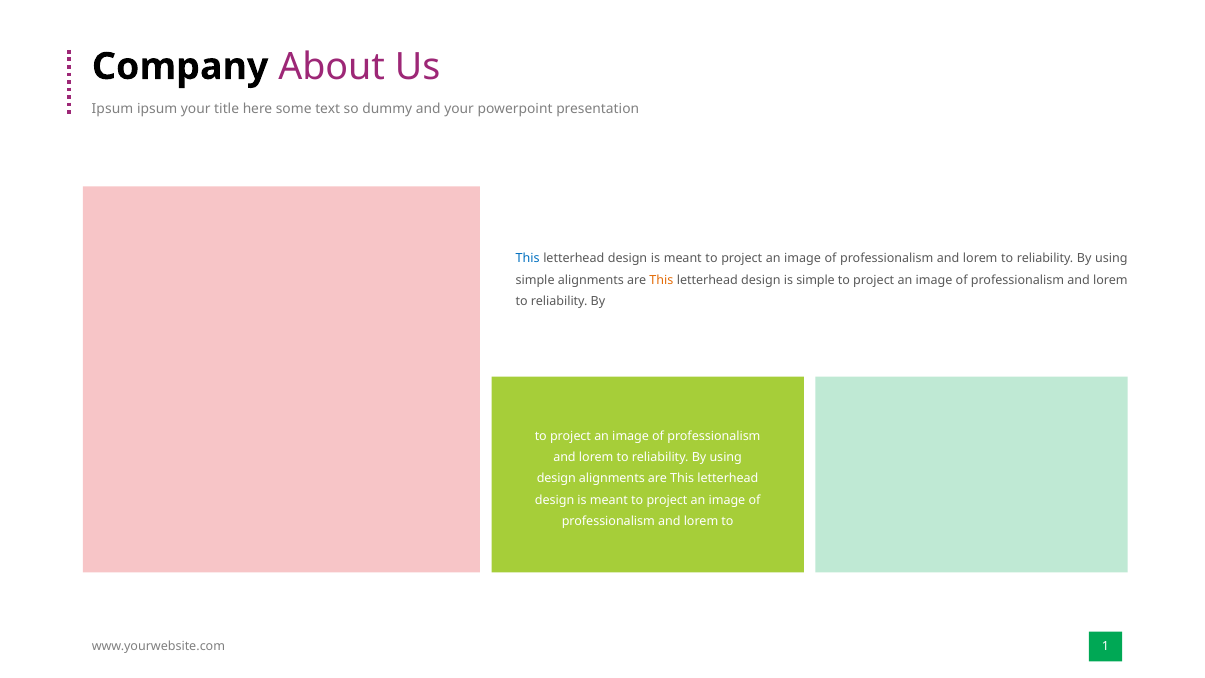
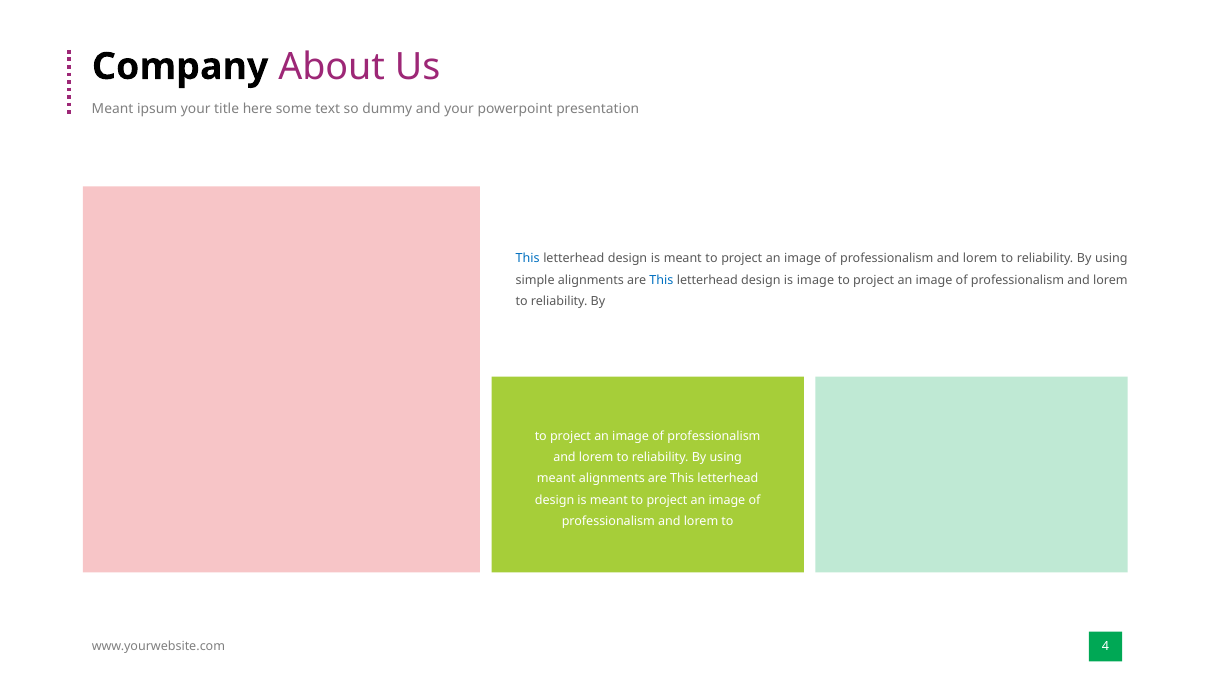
Ipsum: Ipsum -> Meant (113, 108)
This colour: orange -> blue (661, 280)
is simple: simple -> image (815, 280)
design: design -> meant (556, 478)
1: 1 -> 4 (1106, 646)
